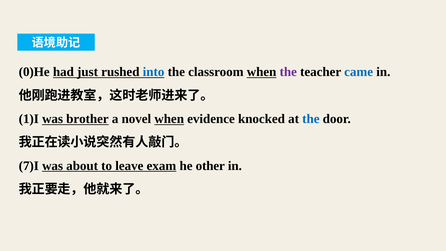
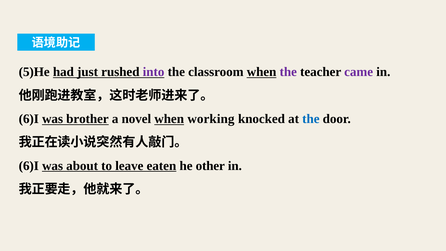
0)He: 0)He -> 5)He (34, 72)
into colour: blue -> purple (154, 72)
came colour: blue -> purple (359, 72)
1)I: 1)I -> 6)I (29, 119)
evidence: evidence -> working (211, 119)
7)I: 7)I -> 6)I (29, 166)
exam: exam -> eaten (161, 166)
